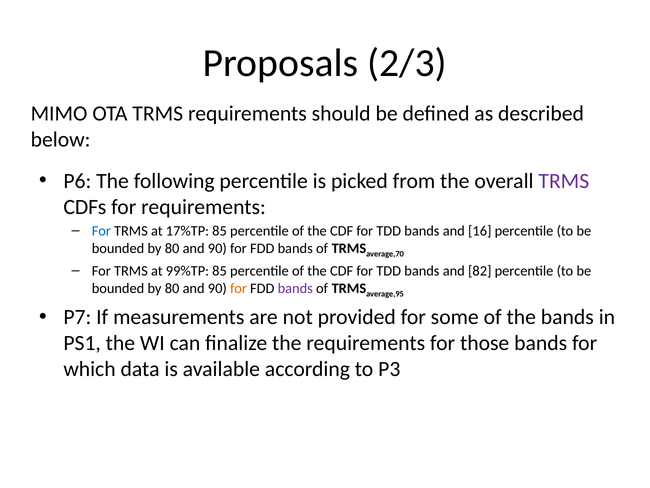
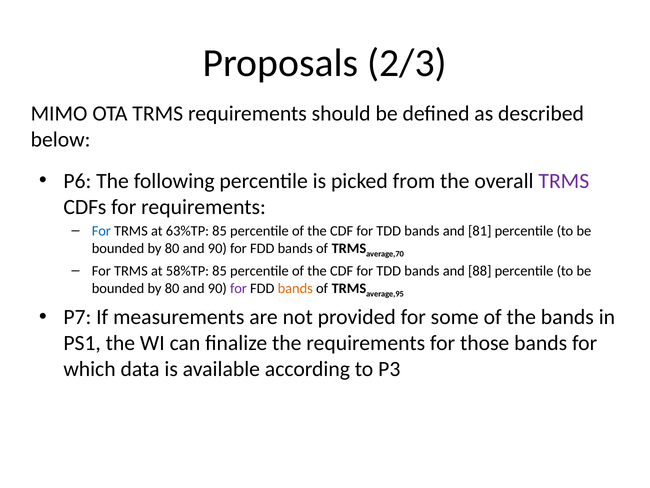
17%TP: 17%TP -> 63%TP (187, 231)
16: 16 -> 81 (480, 231)
99%TP: 99%TP -> 58%TP (187, 271)
82: 82 -> 88 (480, 271)
for colour: orange -> purple (238, 288)
bands colour: purple -> orange (295, 288)
